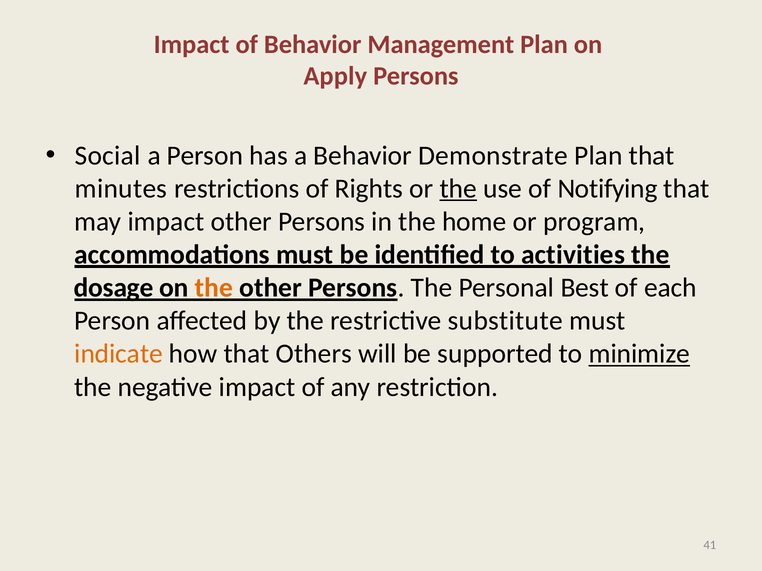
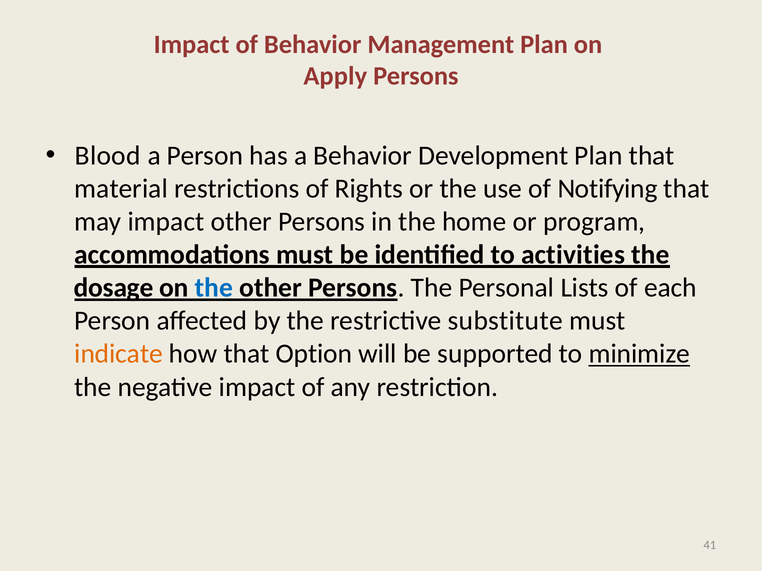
Social: Social -> Blood (108, 156)
Demonstrate: Demonstrate -> Development (493, 156)
minutes: minutes -> material (121, 189)
the underline: present -> none (458, 189)
the colour: orange -> blue (214, 288)
Best: Best -> Lists (585, 288)
Others: Others -> Option (314, 354)
